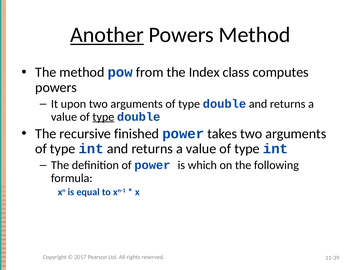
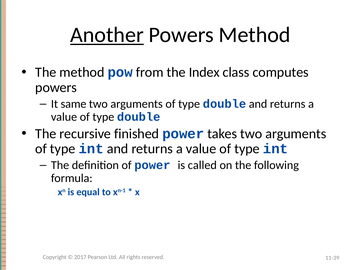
upon: upon -> same (74, 104)
type underline: present -> none (103, 117)
which: which -> called (202, 166)
